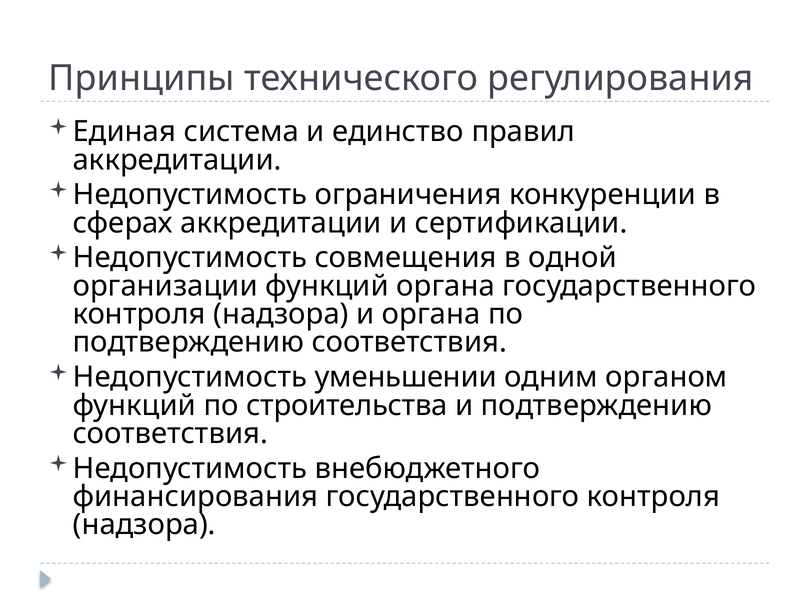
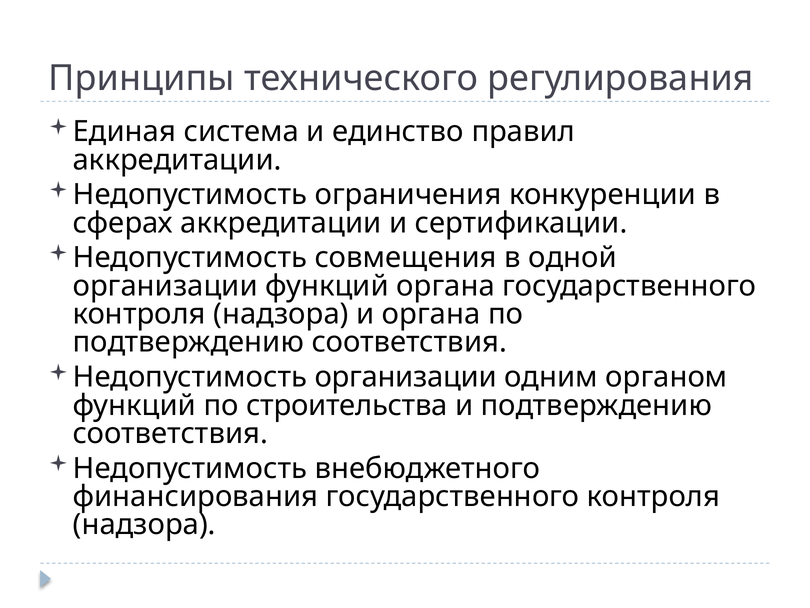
Недопустимость уменьшении: уменьшении -> организации (406, 377)
